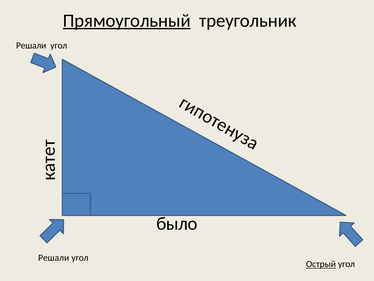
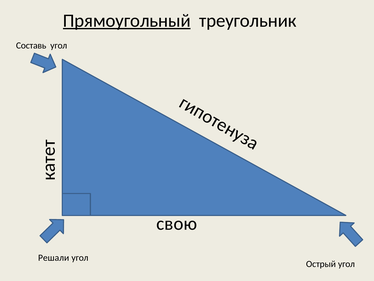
Решали: Решали -> Составь (31, 45)
было: было -> свою (177, 223)
Острый underline: present -> none (321, 264)
